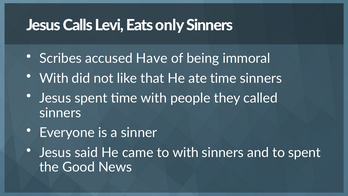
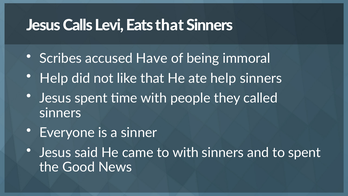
Eats only: only -> that (170, 25)
With: With -> Help (54, 78)
ate time: time -> help (223, 78)
